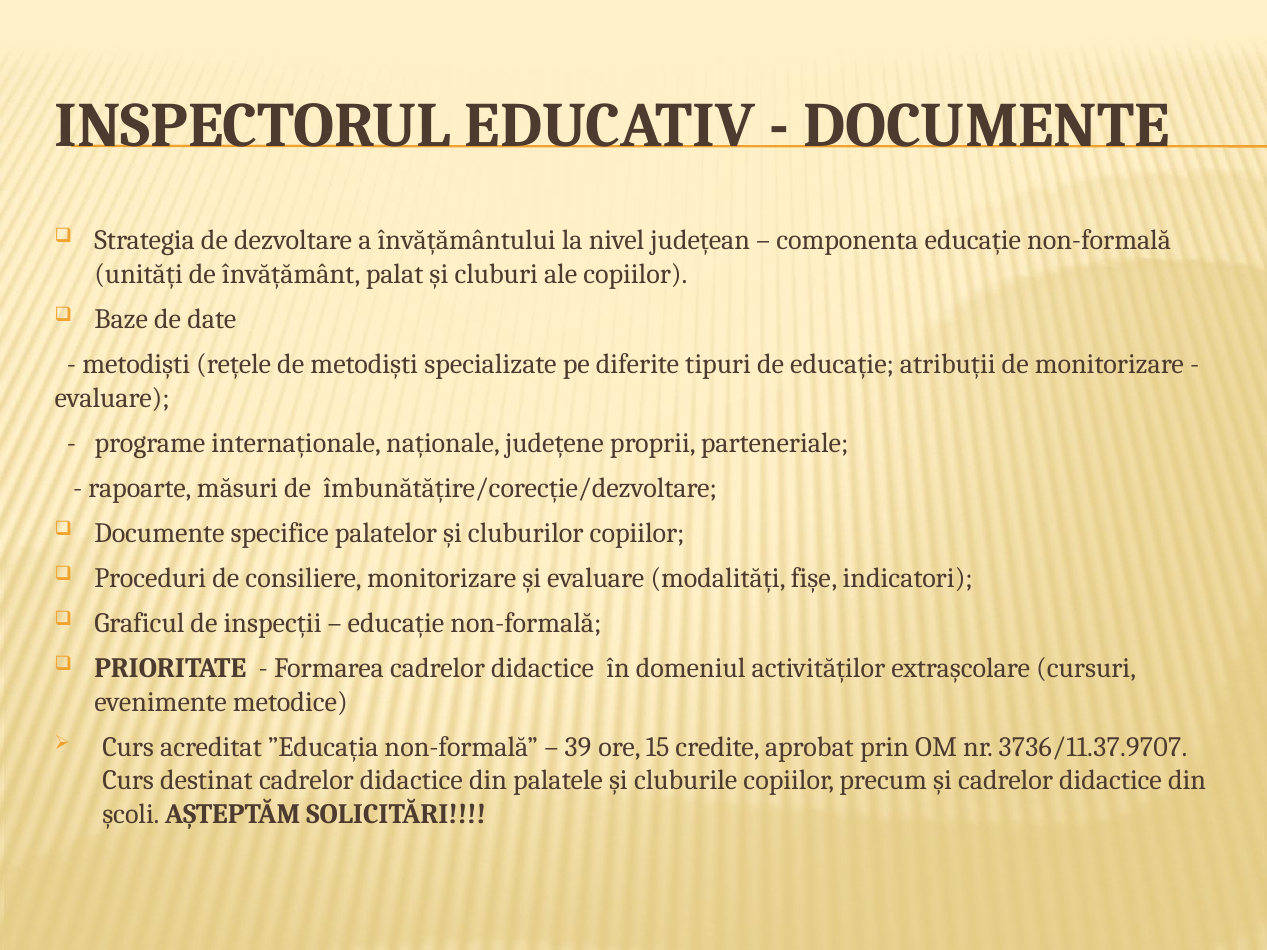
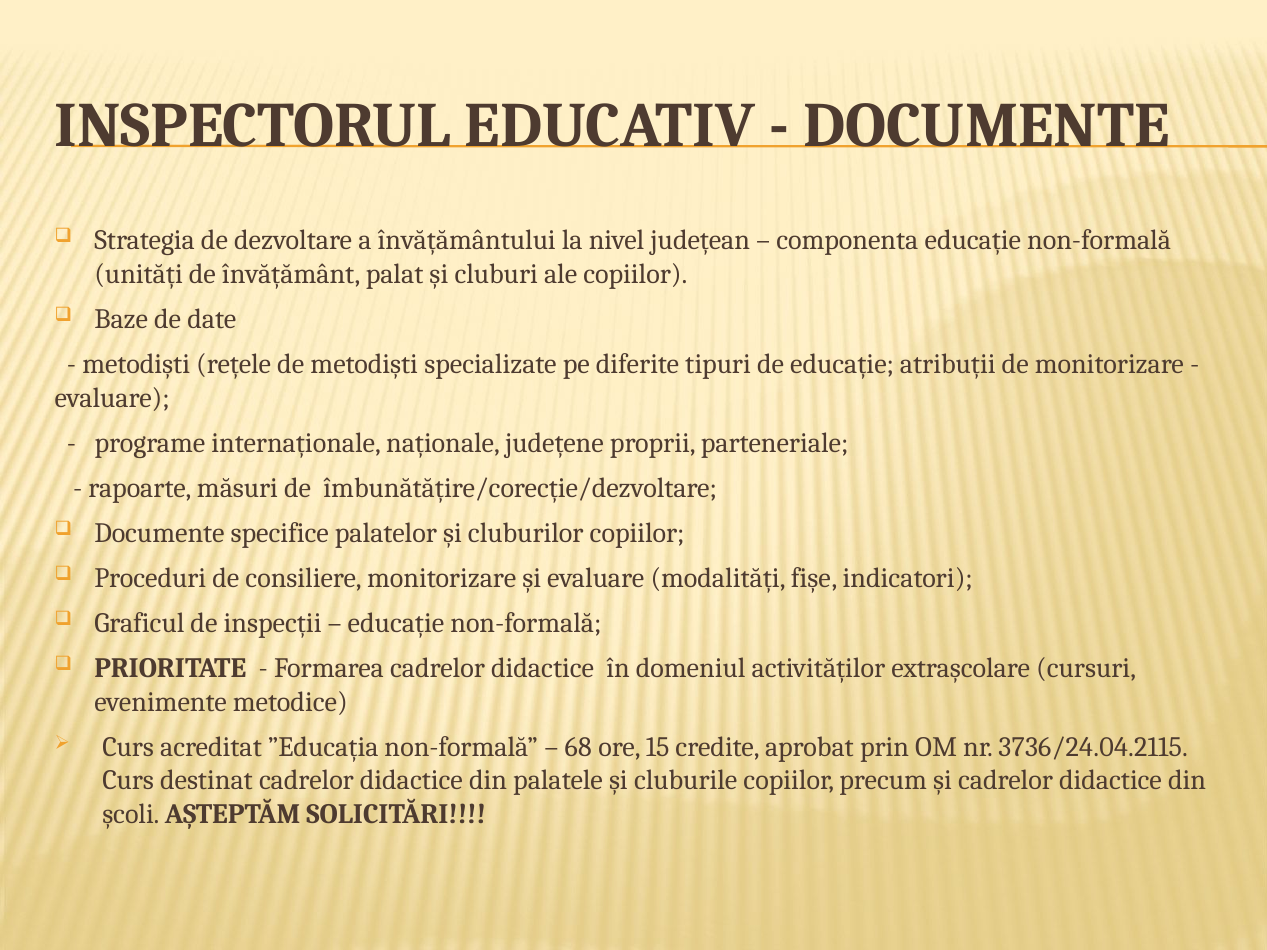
39: 39 -> 68 (578, 747)
3736/11.37.9707: 3736/11.37.9707 -> 3736/24.04.2115 (1093, 747)
